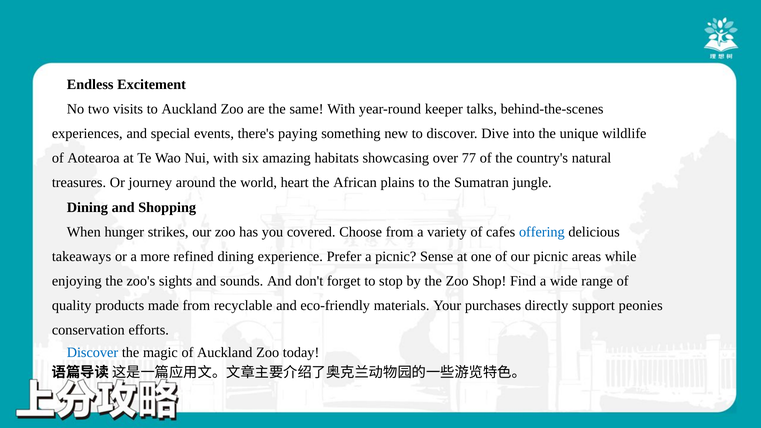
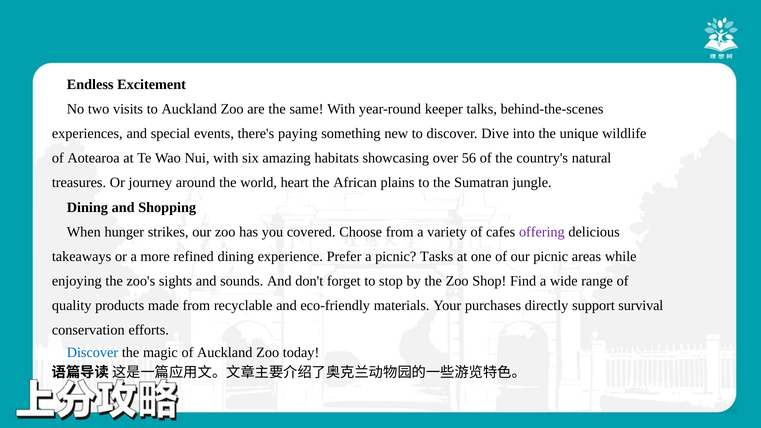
77: 77 -> 56 (469, 158)
offering colour: blue -> purple (542, 232)
Sense: Sense -> Tasks (437, 256)
peonies: peonies -> survival (641, 306)
